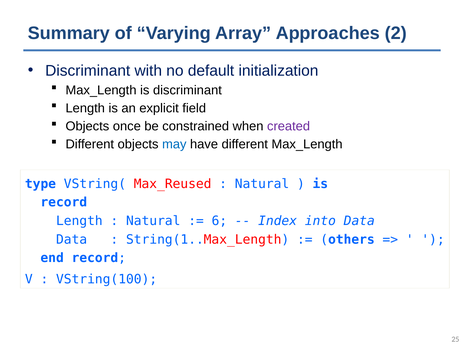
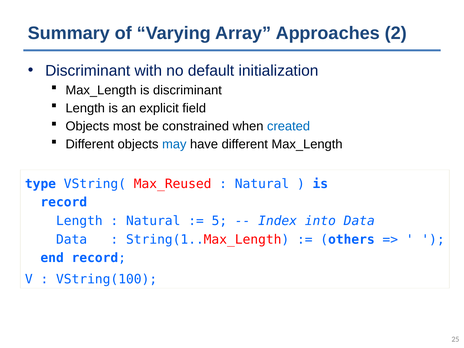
once: once -> most (127, 126)
created colour: purple -> blue (289, 126)
6: 6 -> 5 (219, 221)
